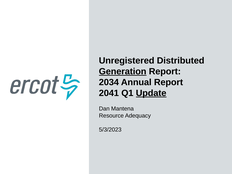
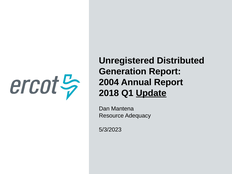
Generation underline: present -> none (123, 71)
2034: 2034 -> 2004 (109, 82)
2041: 2041 -> 2018 (109, 93)
